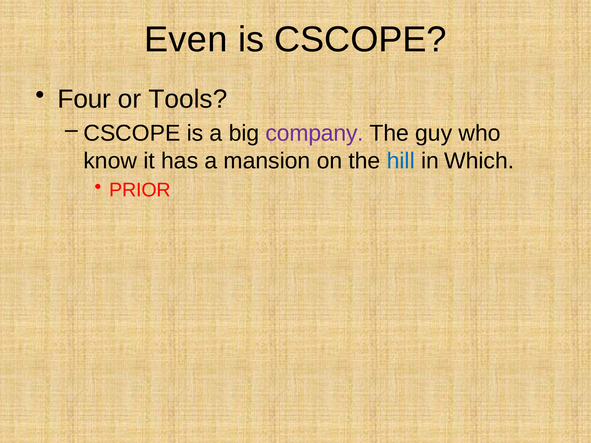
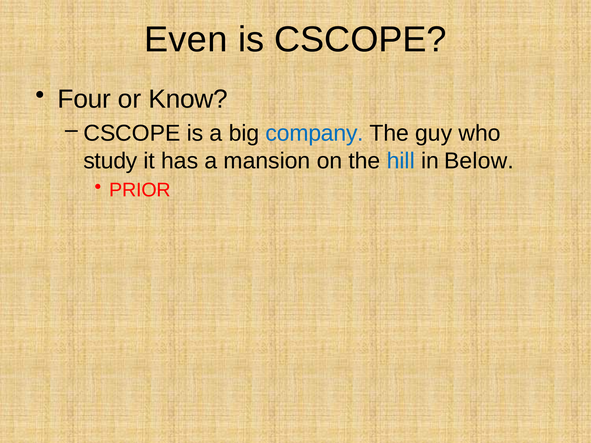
Tools: Tools -> Know (188, 99)
company colour: purple -> blue (315, 133)
know: know -> study (110, 161)
Which: Which -> Below (479, 161)
